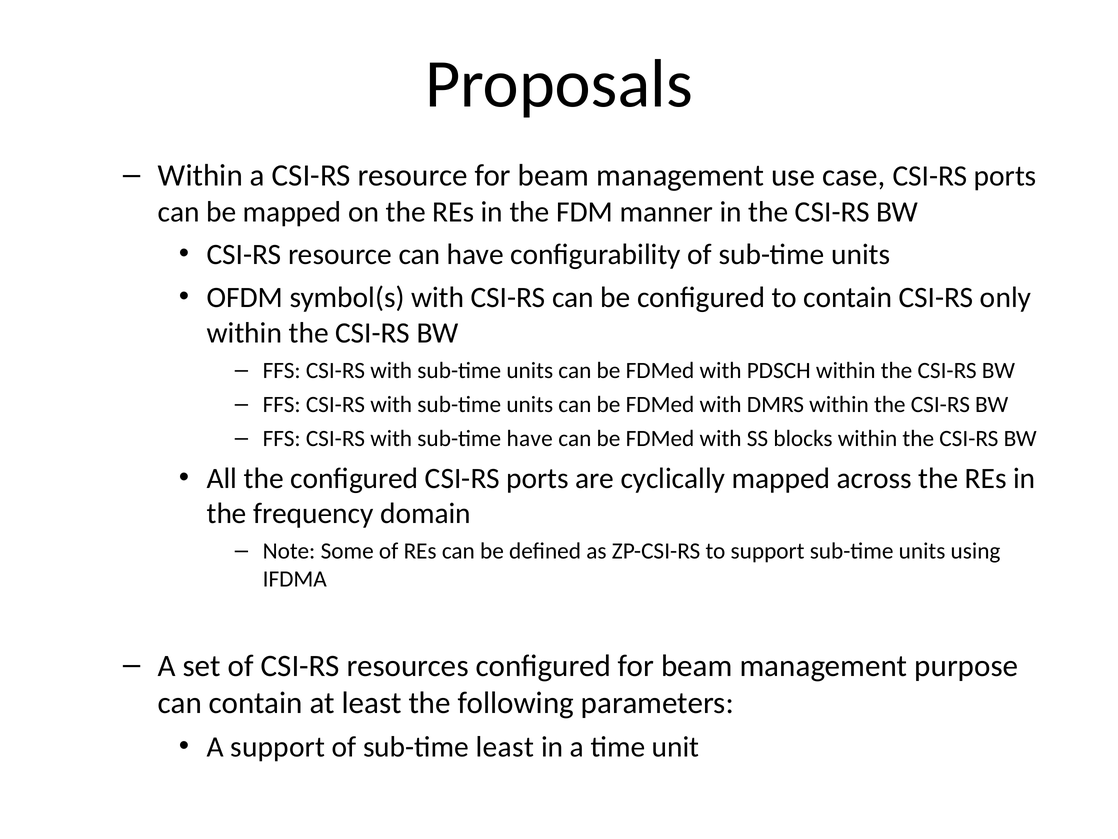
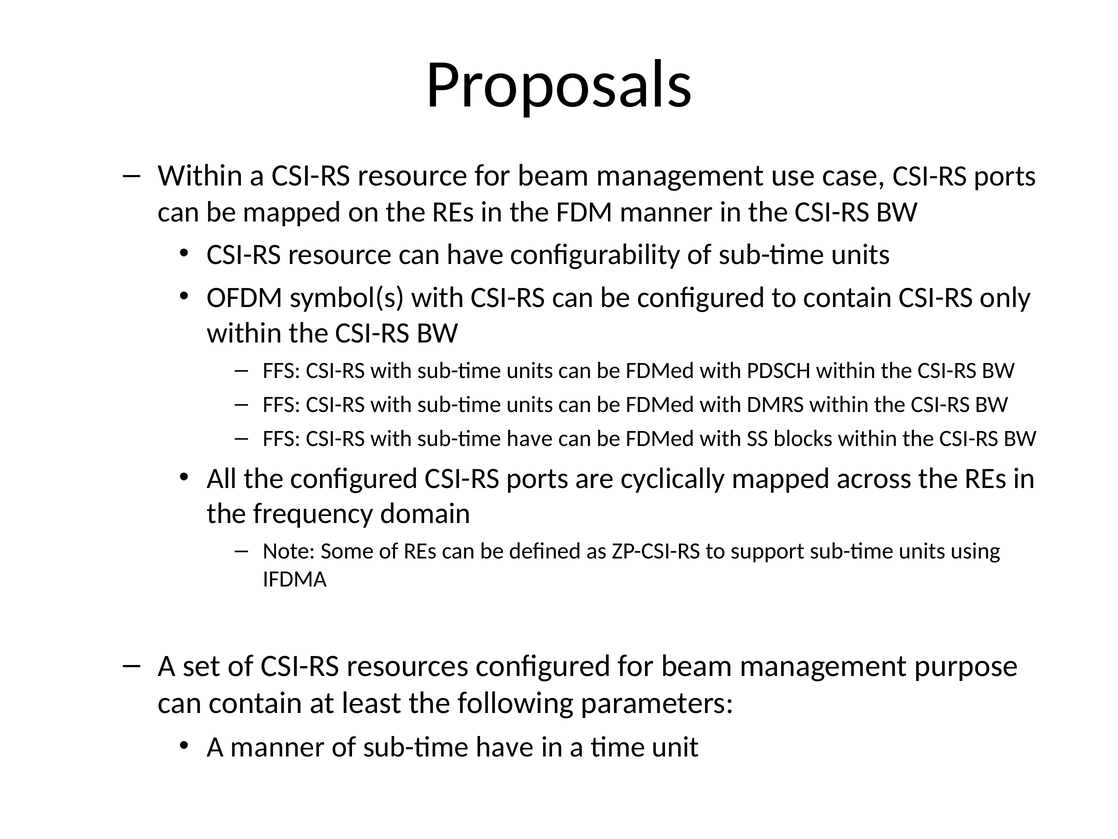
A support: support -> manner (278, 746)
of sub-time least: least -> have (505, 746)
